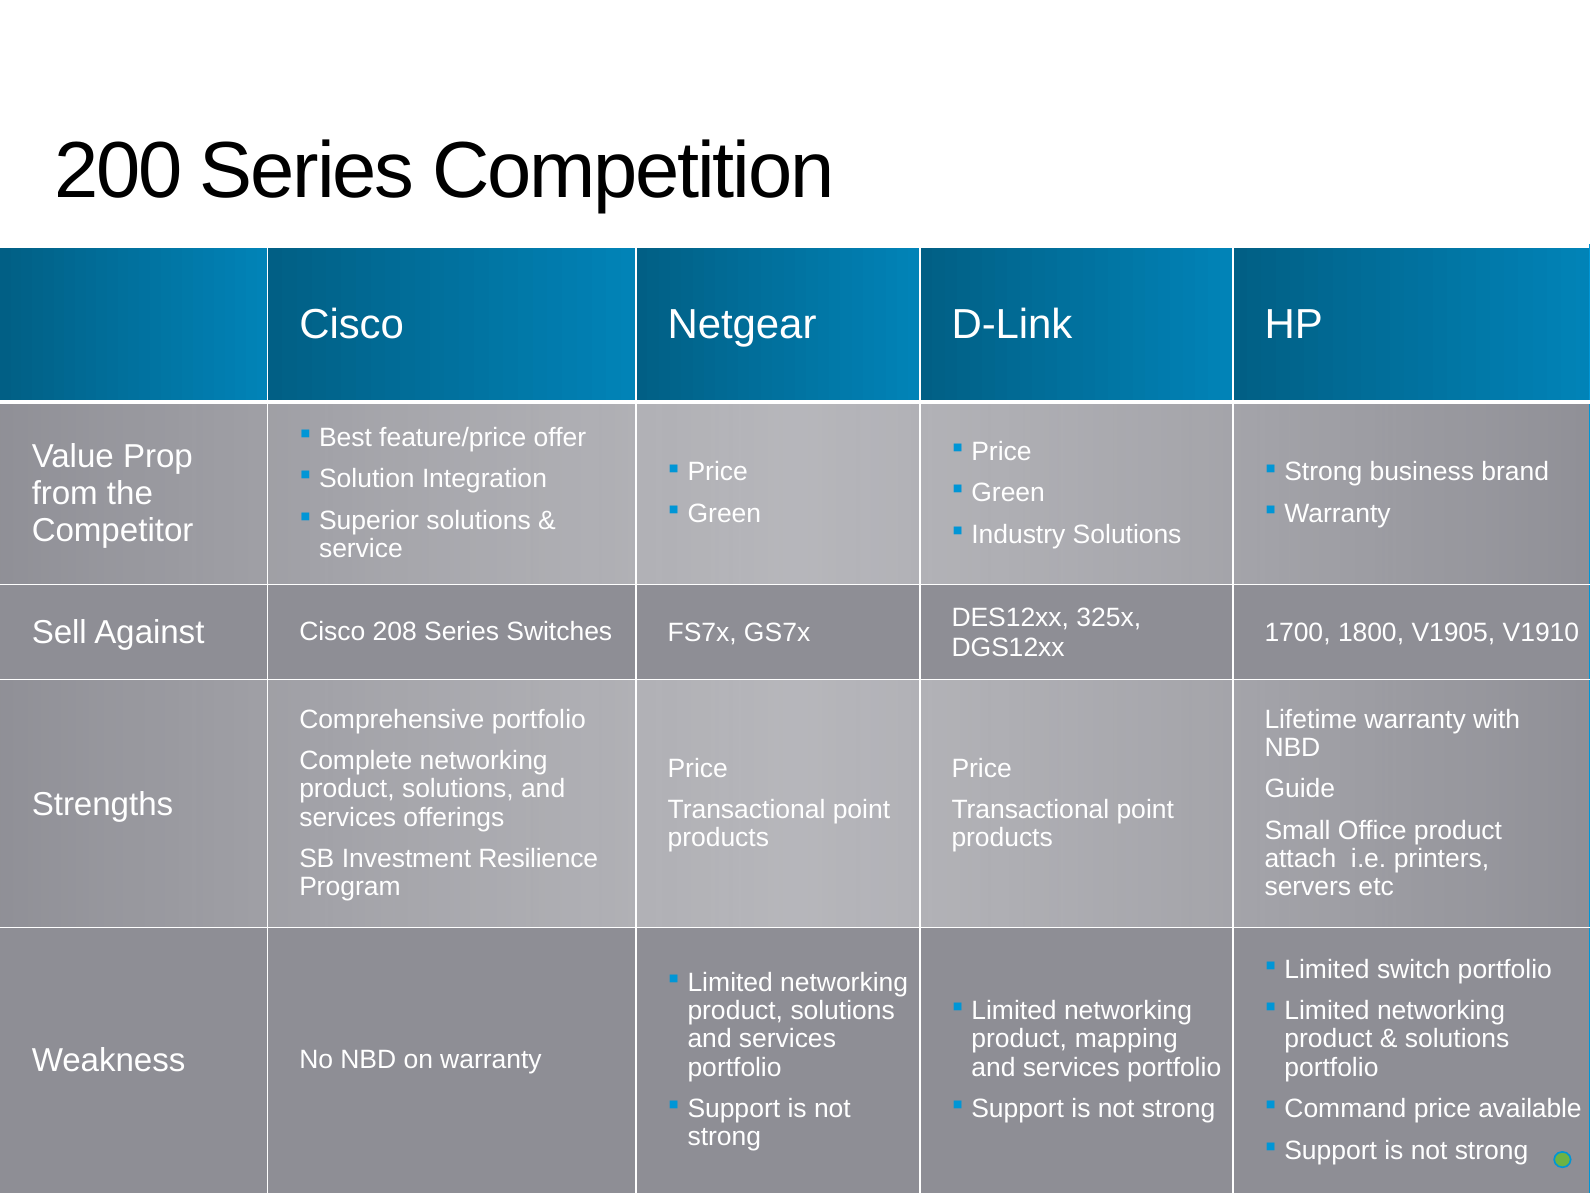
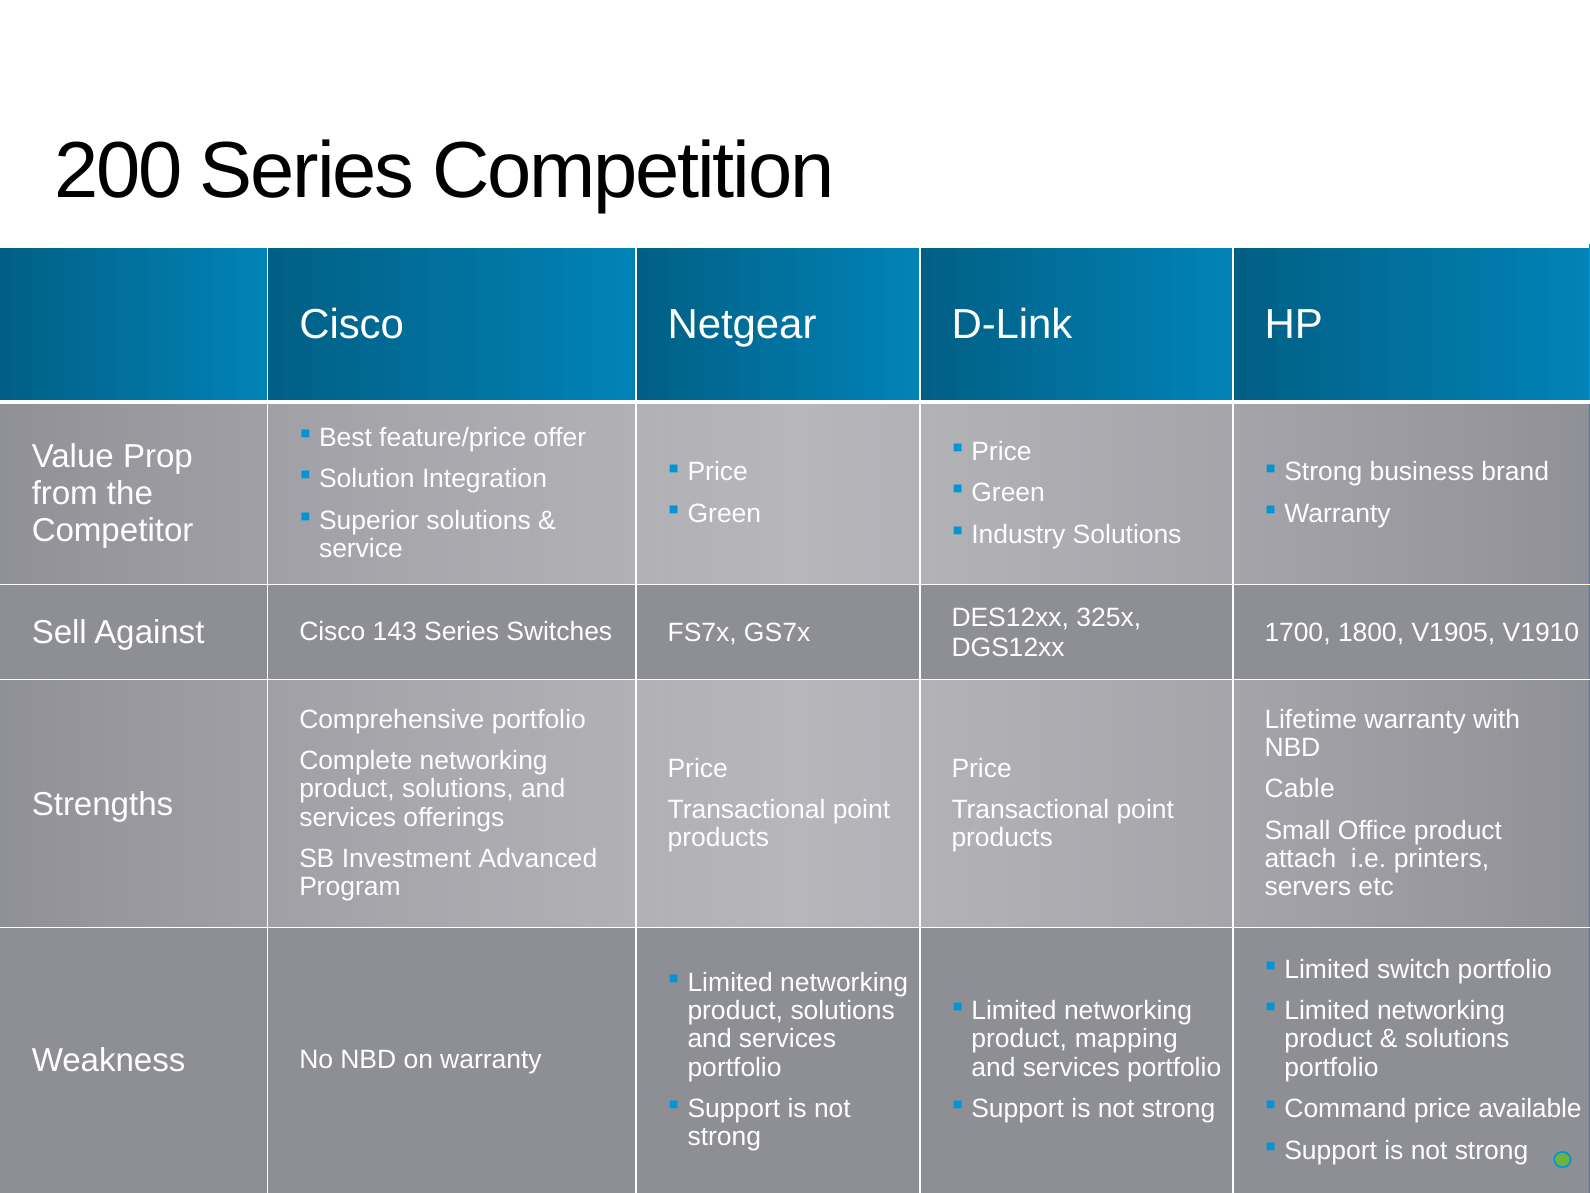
208: 208 -> 143 (395, 631)
Guide: Guide -> Cable (1300, 789)
Resilience: Resilience -> Advanced (538, 858)
